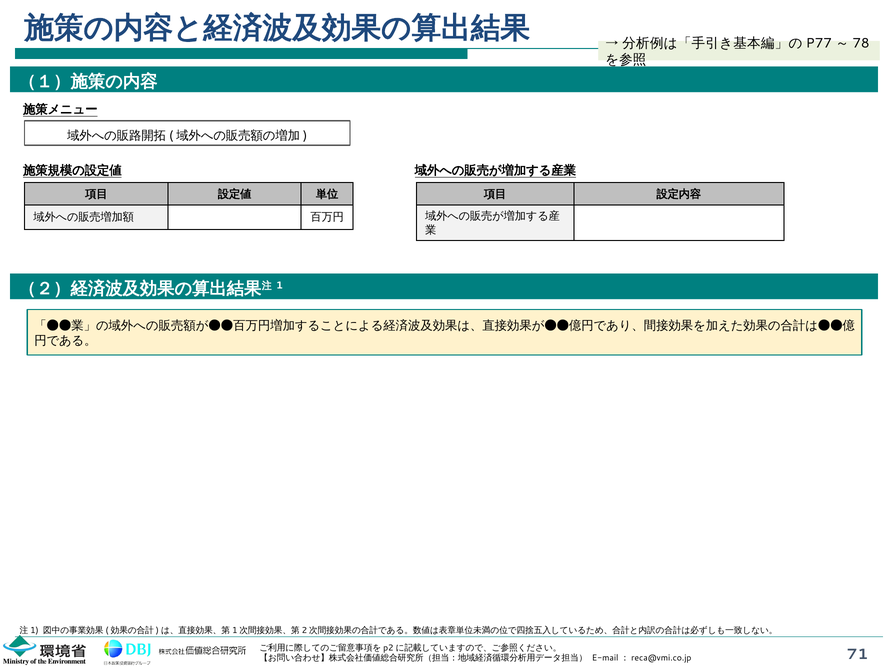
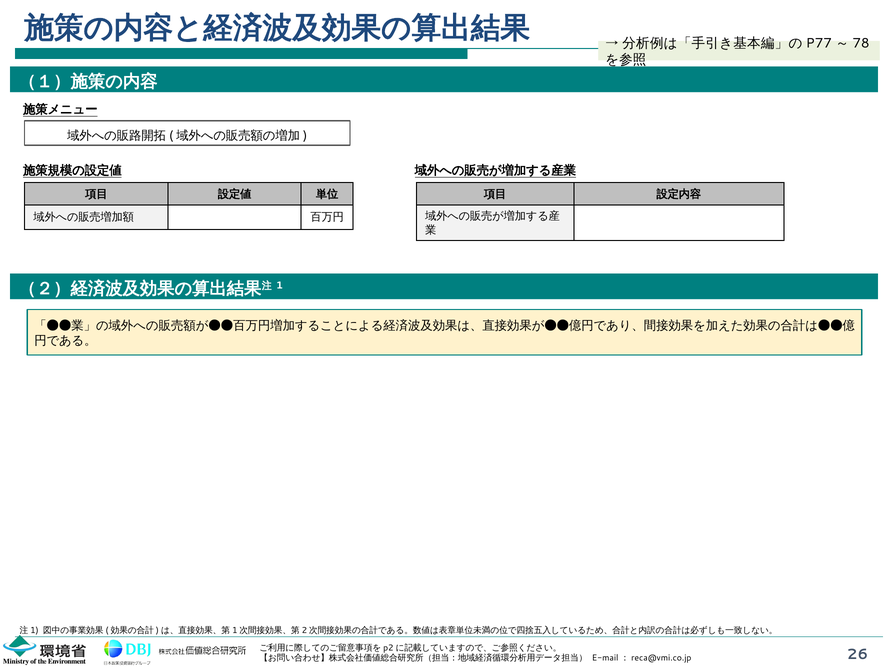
71: 71 -> 26 (857, 654)
